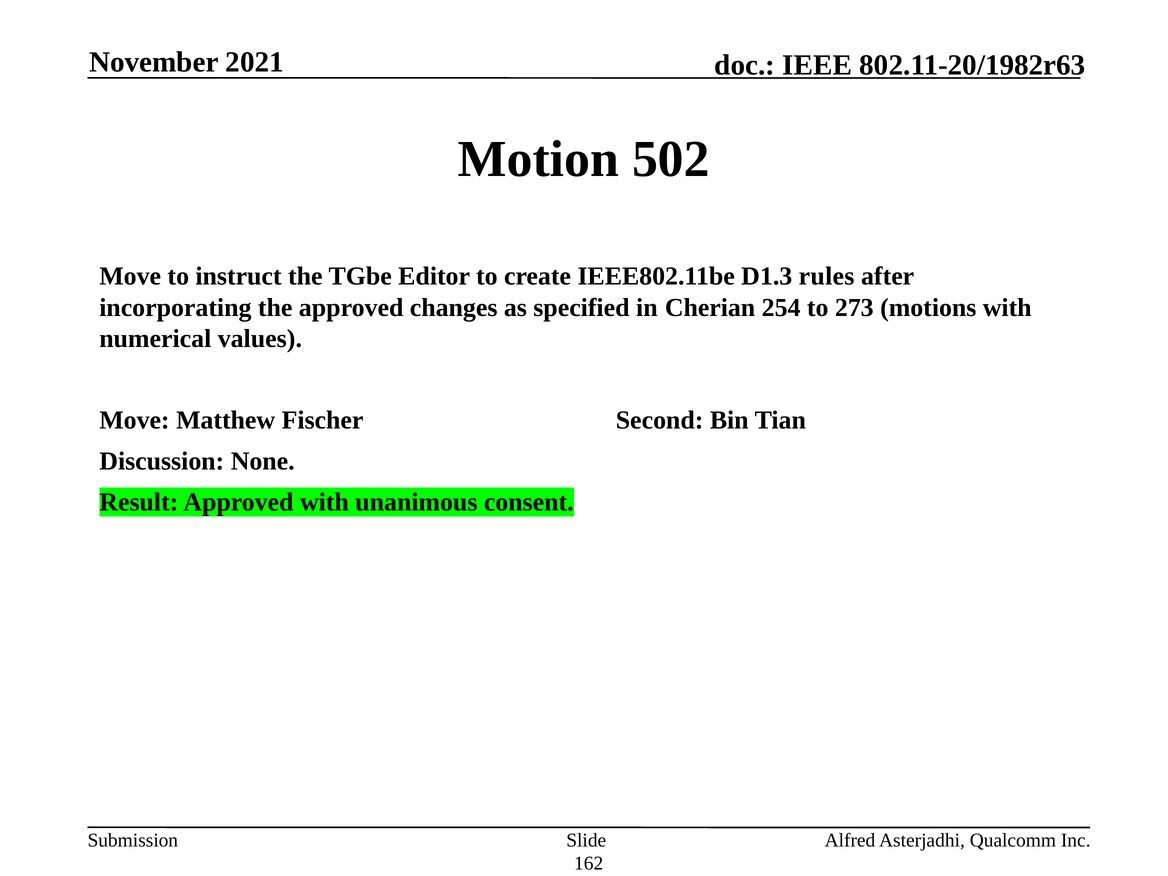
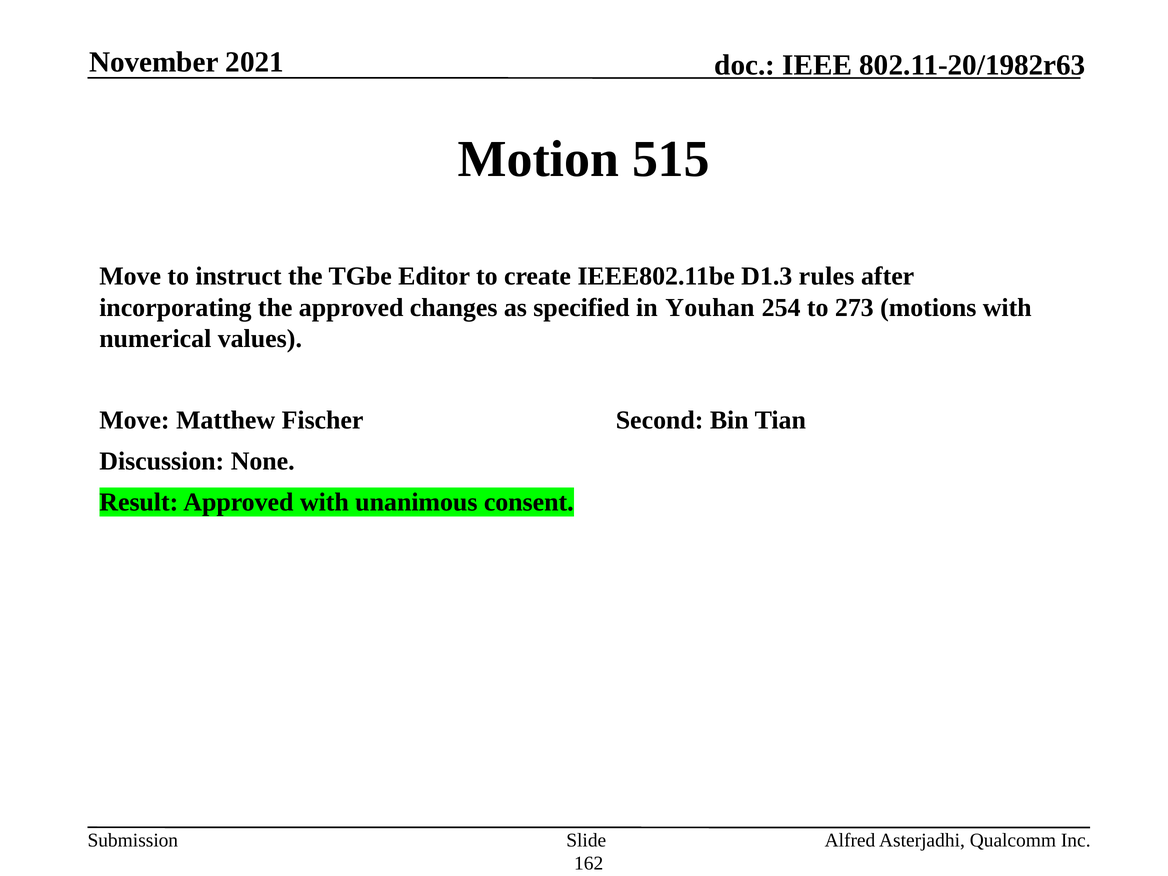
502: 502 -> 515 (671, 159)
Cherian: Cherian -> Youhan (710, 307)
